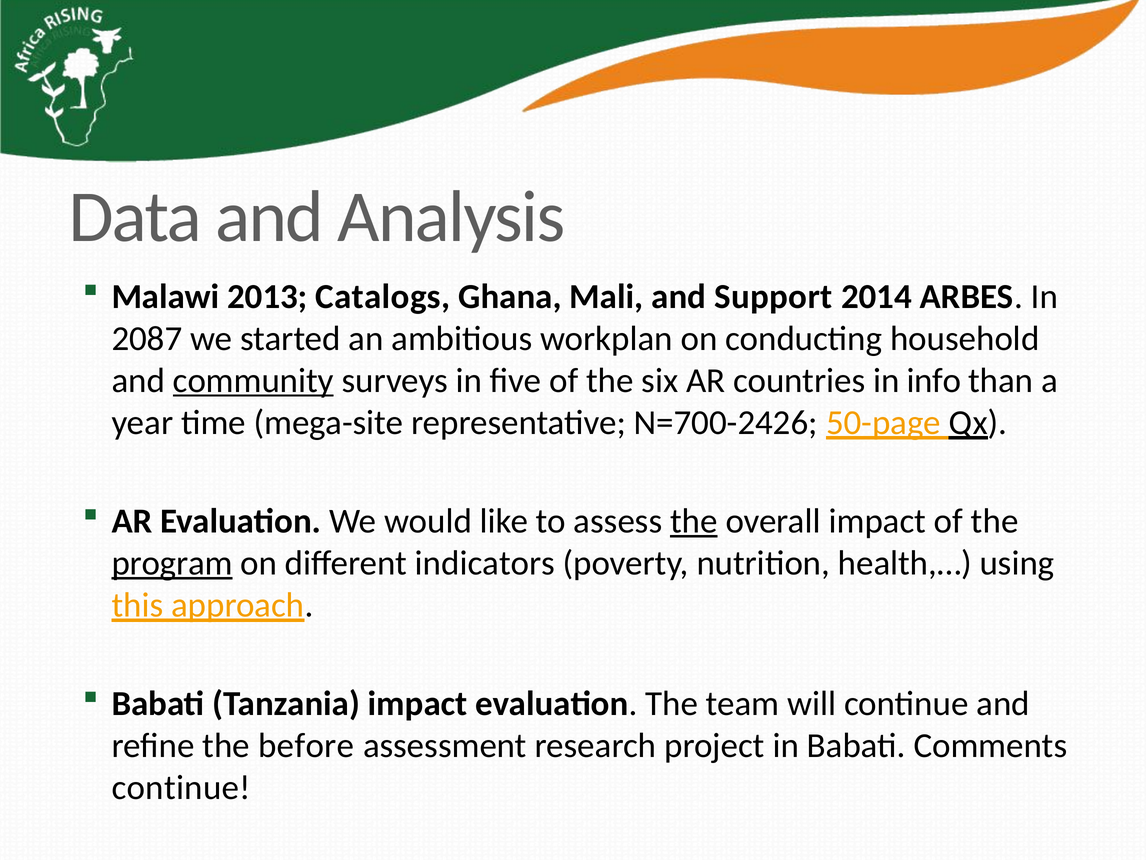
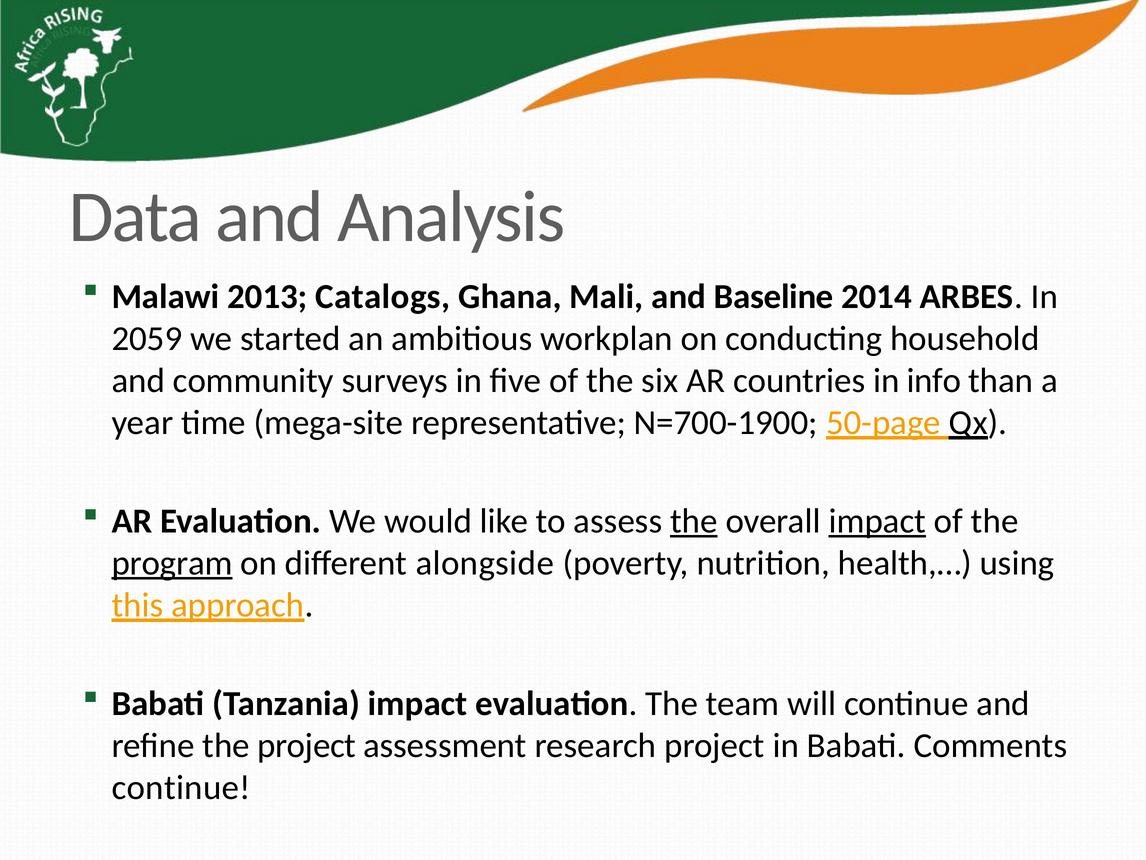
Support: Support -> Baseline (774, 296)
2087: 2087 -> 2059 (147, 338)
community underline: present -> none (253, 380)
N=700-2426: N=700-2426 -> N=700-1900 (726, 422)
impact underline: none -> present (877, 521)
indicators: indicators -> alongside (485, 563)
the before: before -> project (307, 745)
